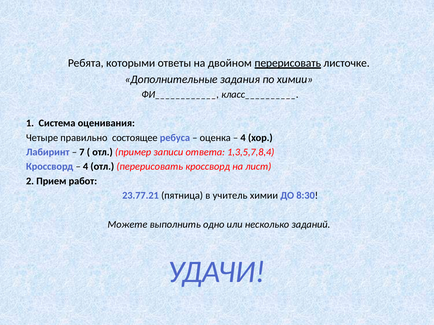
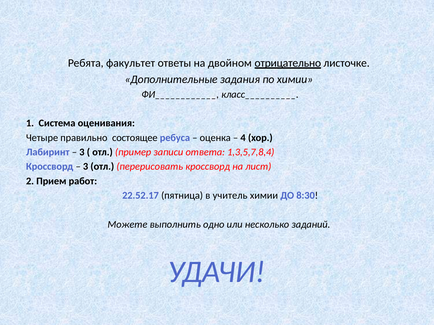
которыми: которыми -> факультет (131, 63)
двойном перерисовать: перерисовать -> отрицательно (288, 63)
7: 7 -> 3 (82, 152)
4: 4 -> 3 (86, 167)
23.77.21: 23.77.21 -> 22.52.17 (140, 196)
